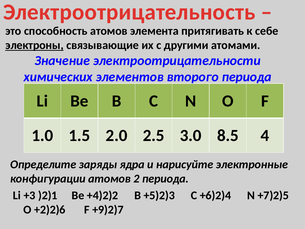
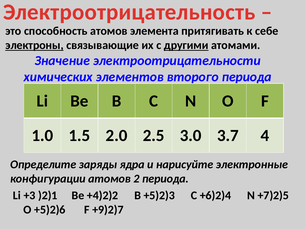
другими underline: none -> present (186, 45)
8.5: 8.5 -> 3.7 (228, 135)
+2)2)6: +2)2)6 -> +5)2)6 (50, 210)
